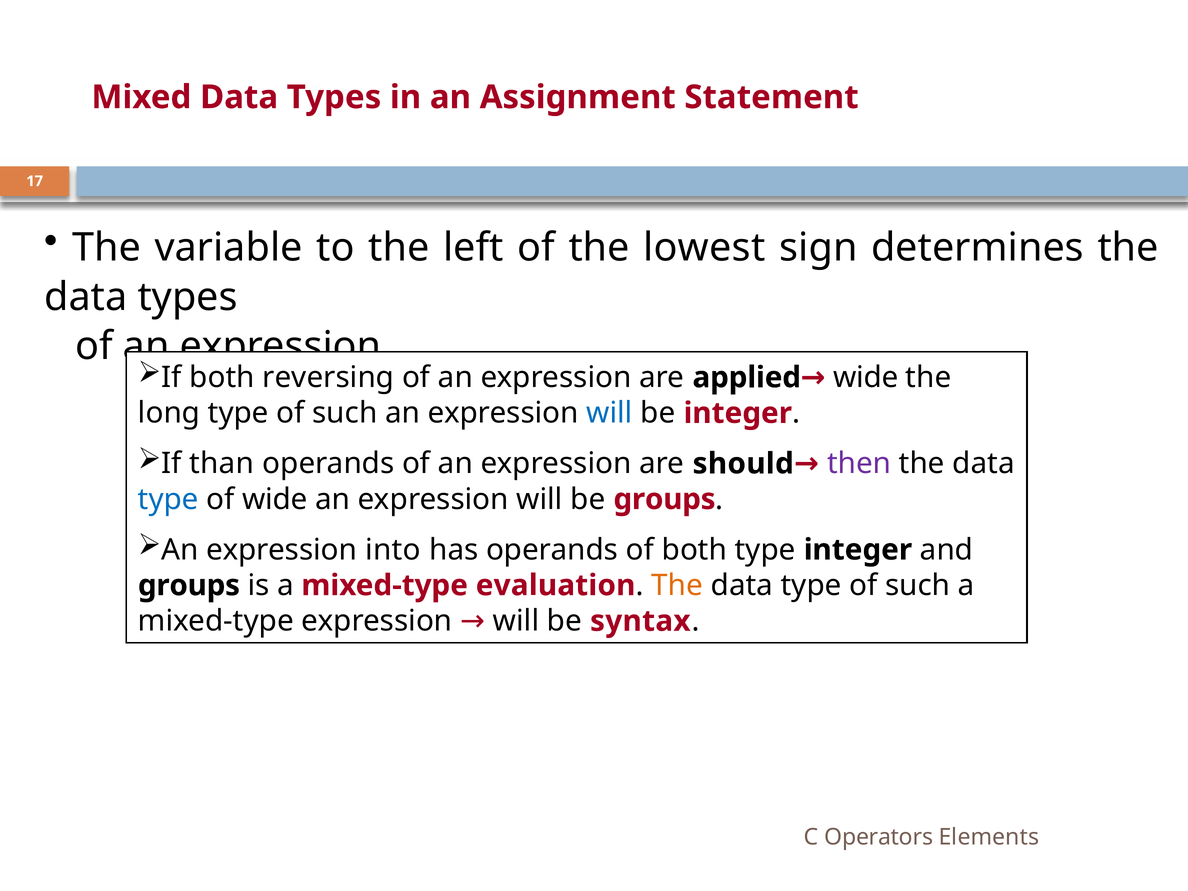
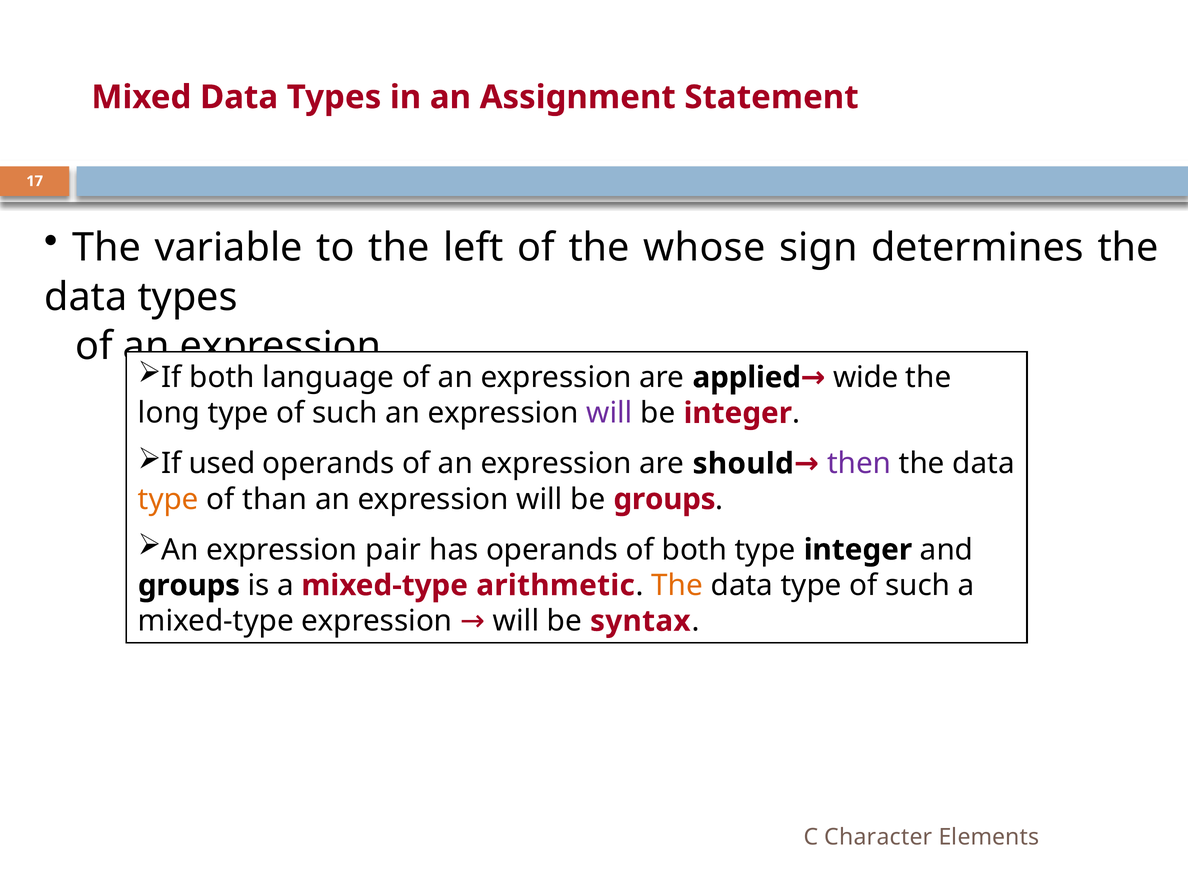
lowest: lowest -> whose (704, 248)
reversing: reversing -> language (328, 377)
will colour: blue -> purple (610, 413)
than: than -> used (222, 464)
type colour: blue -> orange (168, 499)
of wide: wide -> than (275, 499)
into: into -> pair (393, 550)
evaluation: evaluation -> arithmetic (556, 585)
Operators: Operators -> Character (878, 837)
